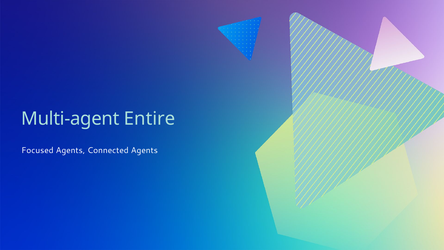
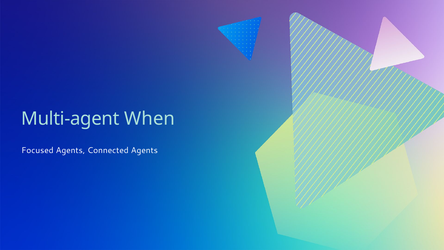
Entire: Entire -> When (150, 119)
